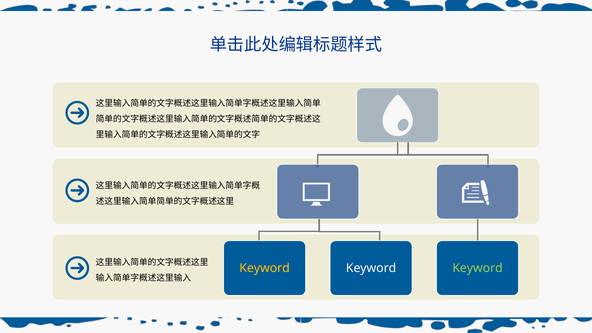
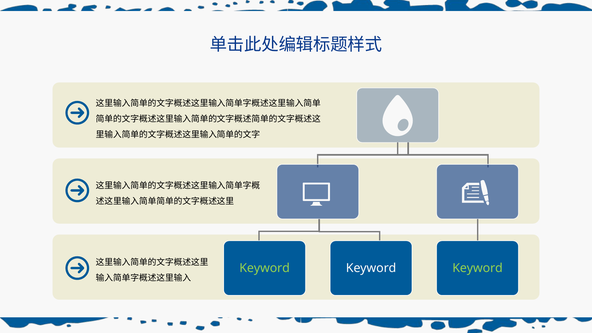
Keyword colour: yellow -> light green (265, 268)
